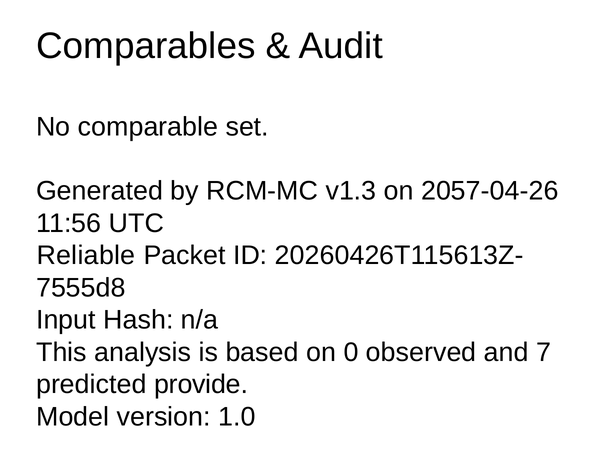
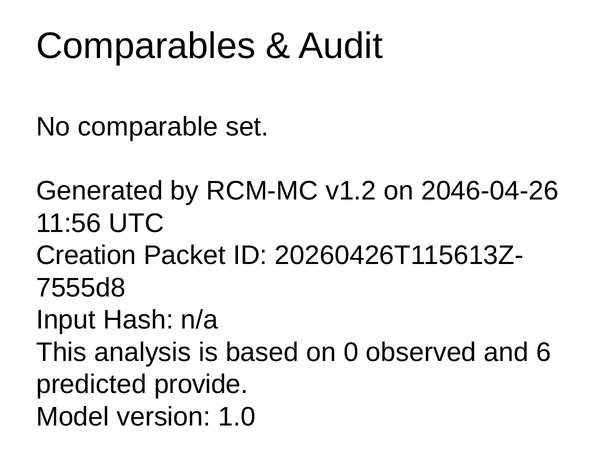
v1.3: v1.3 -> v1.2 (351, 191)
2057-04-26: 2057-04-26 -> 2046-04-26 (490, 191)
Reliable: Reliable -> Creation (86, 256)
7: 7 -> 6 (544, 352)
